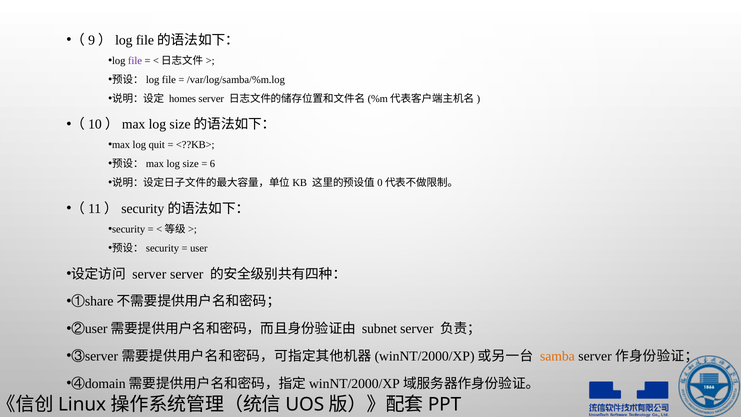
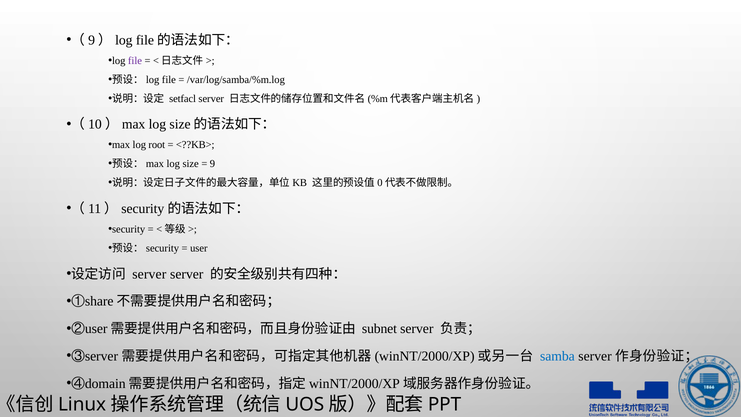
homes: homes -> setfacl (183, 99)
quit: quit -> root (157, 145)
6: 6 -> 9 (212, 164)
samba colour: orange -> blue (557, 356)
